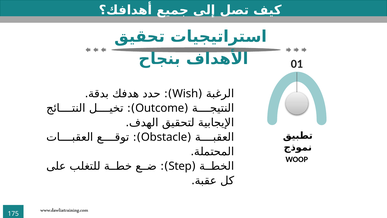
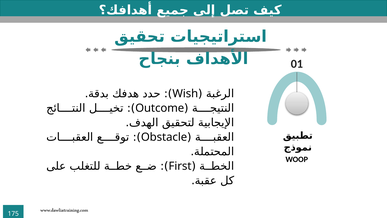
Step: Step -> First (180, 166)
